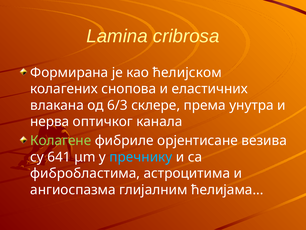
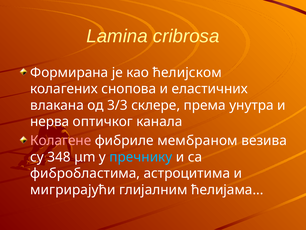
6/3: 6/3 -> 3/3 (117, 105)
Колагене colour: light green -> pink (61, 140)
орјентисане: орјентисане -> мембраном (197, 140)
641: 641 -> 348 (59, 157)
ангиоспазма: ангиоспазма -> мигрирајући (73, 189)
